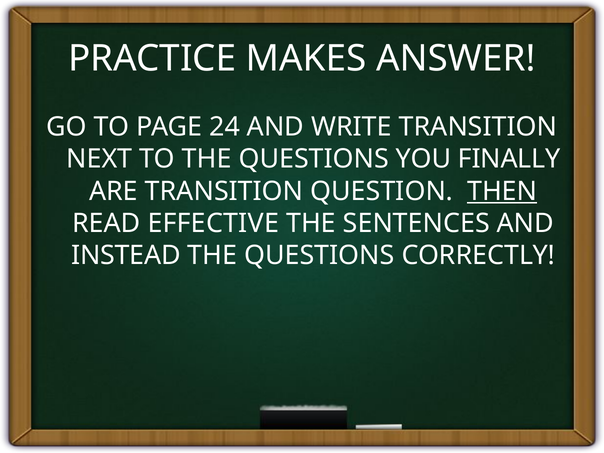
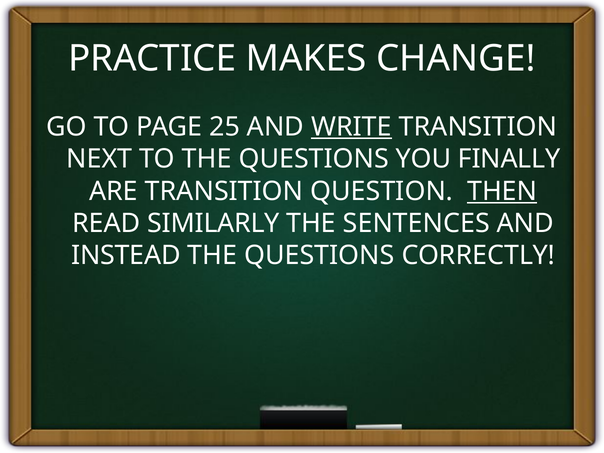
ANSWER: ANSWER -> CHANGE (456, 58)
24: 24 -> 25 (225, 127)
WRITE underline: none -> present (351, 127)
EFFECTIVE: EFFECTIVE -> SIMILARLY (214, 223)
